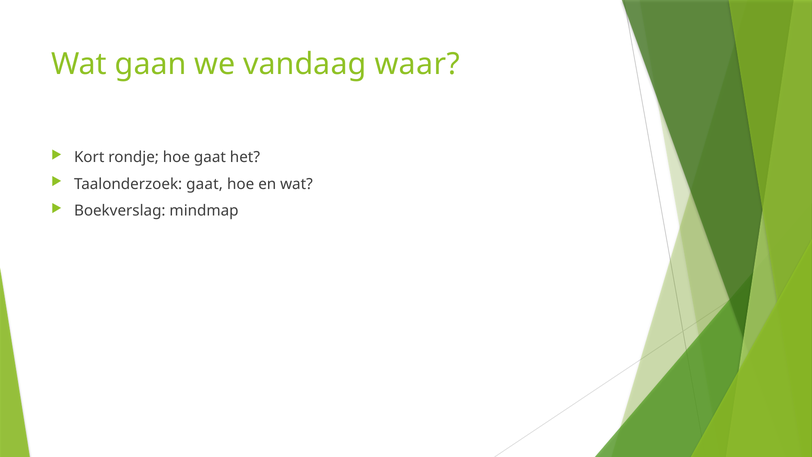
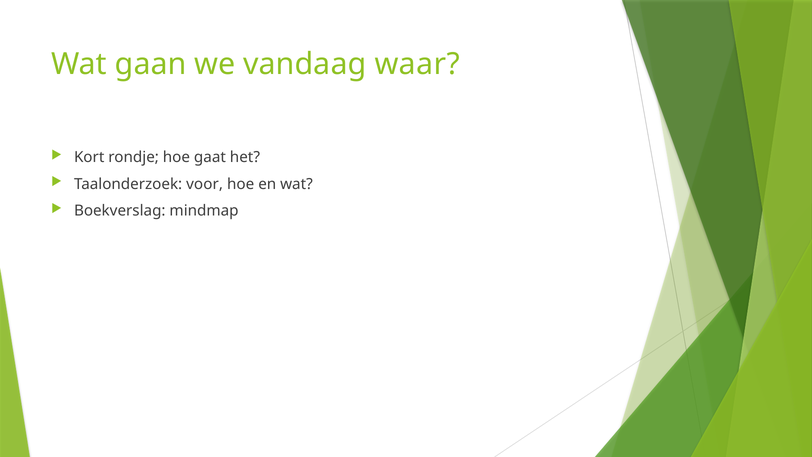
Taalonderzoek gaat: gaat -> voor (205, 184)
